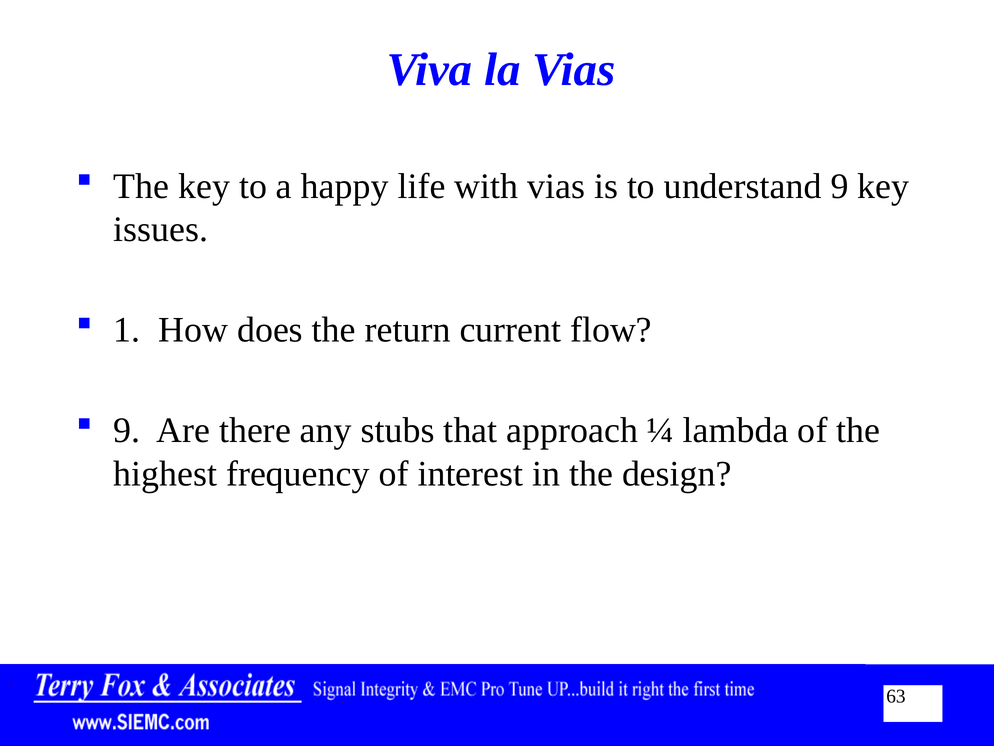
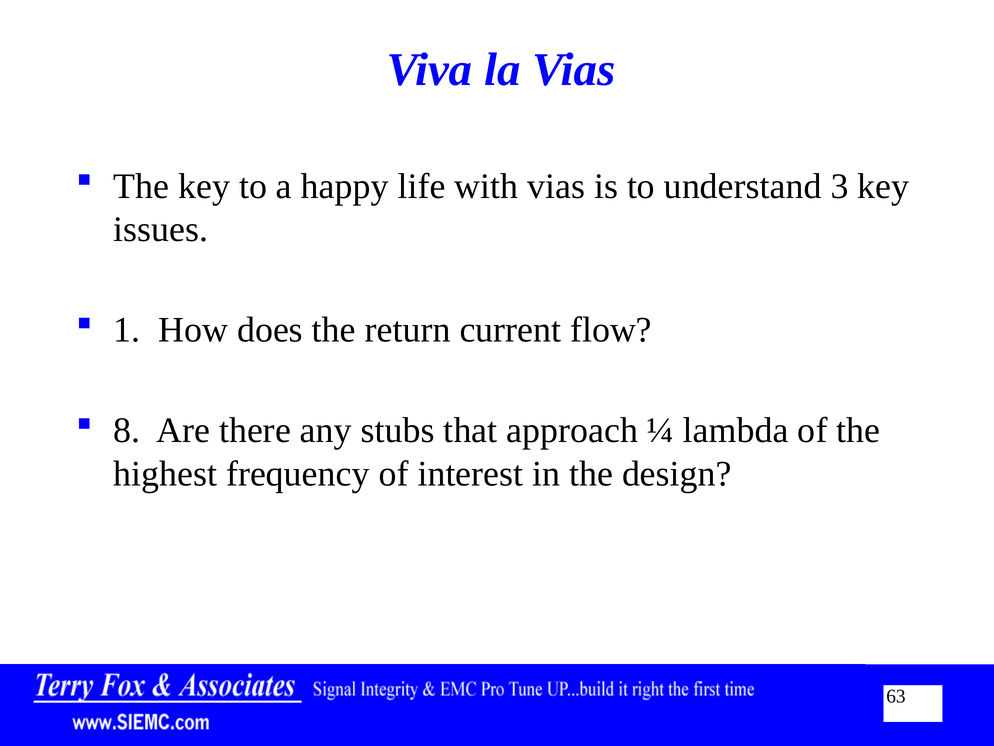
understand 9: 9 -> 3 (840, 186)
9: 9 -> 8 (127, 430)
